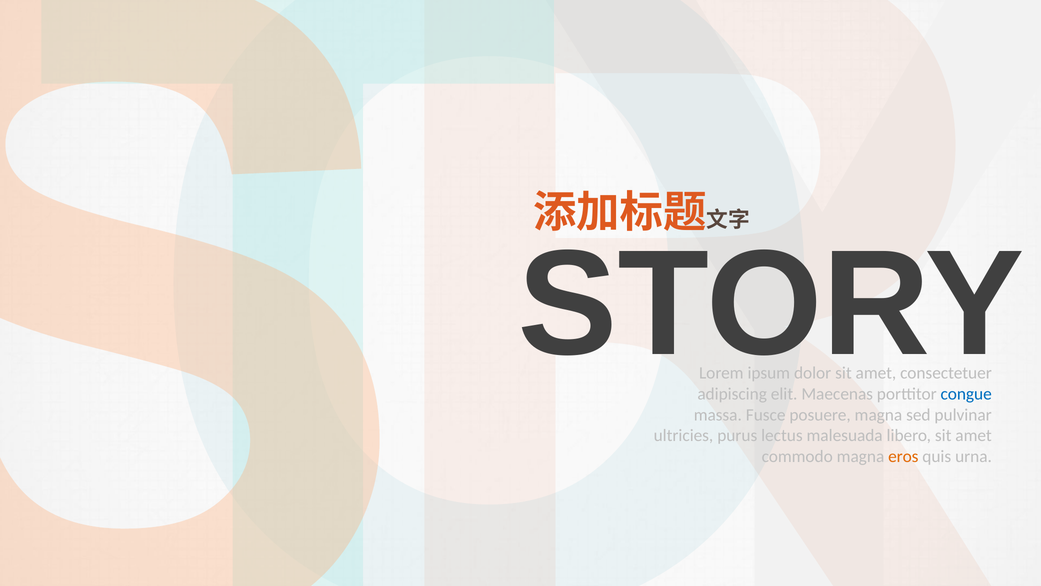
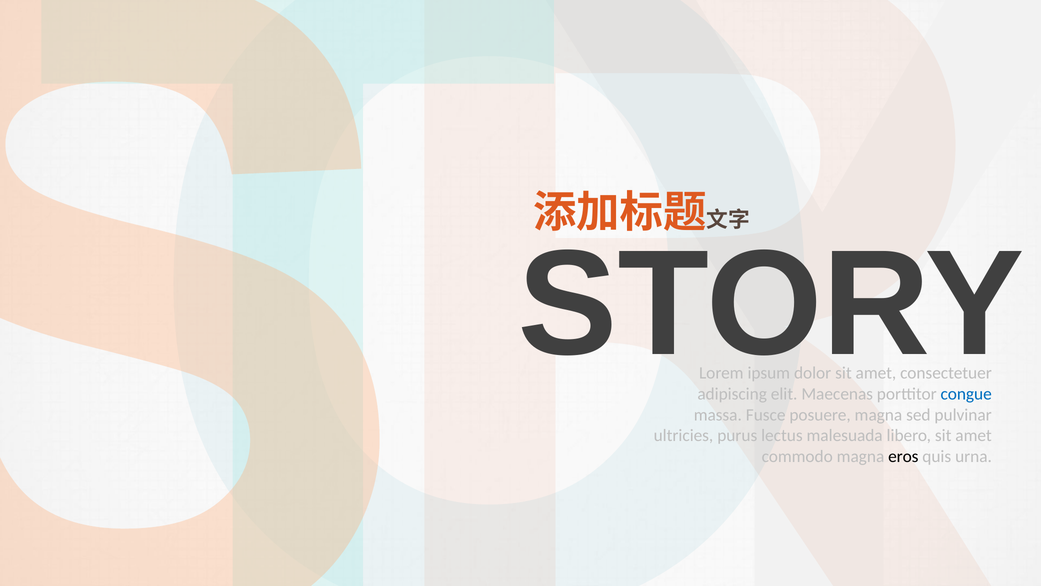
eros colour: orange -> black (903, 456)
